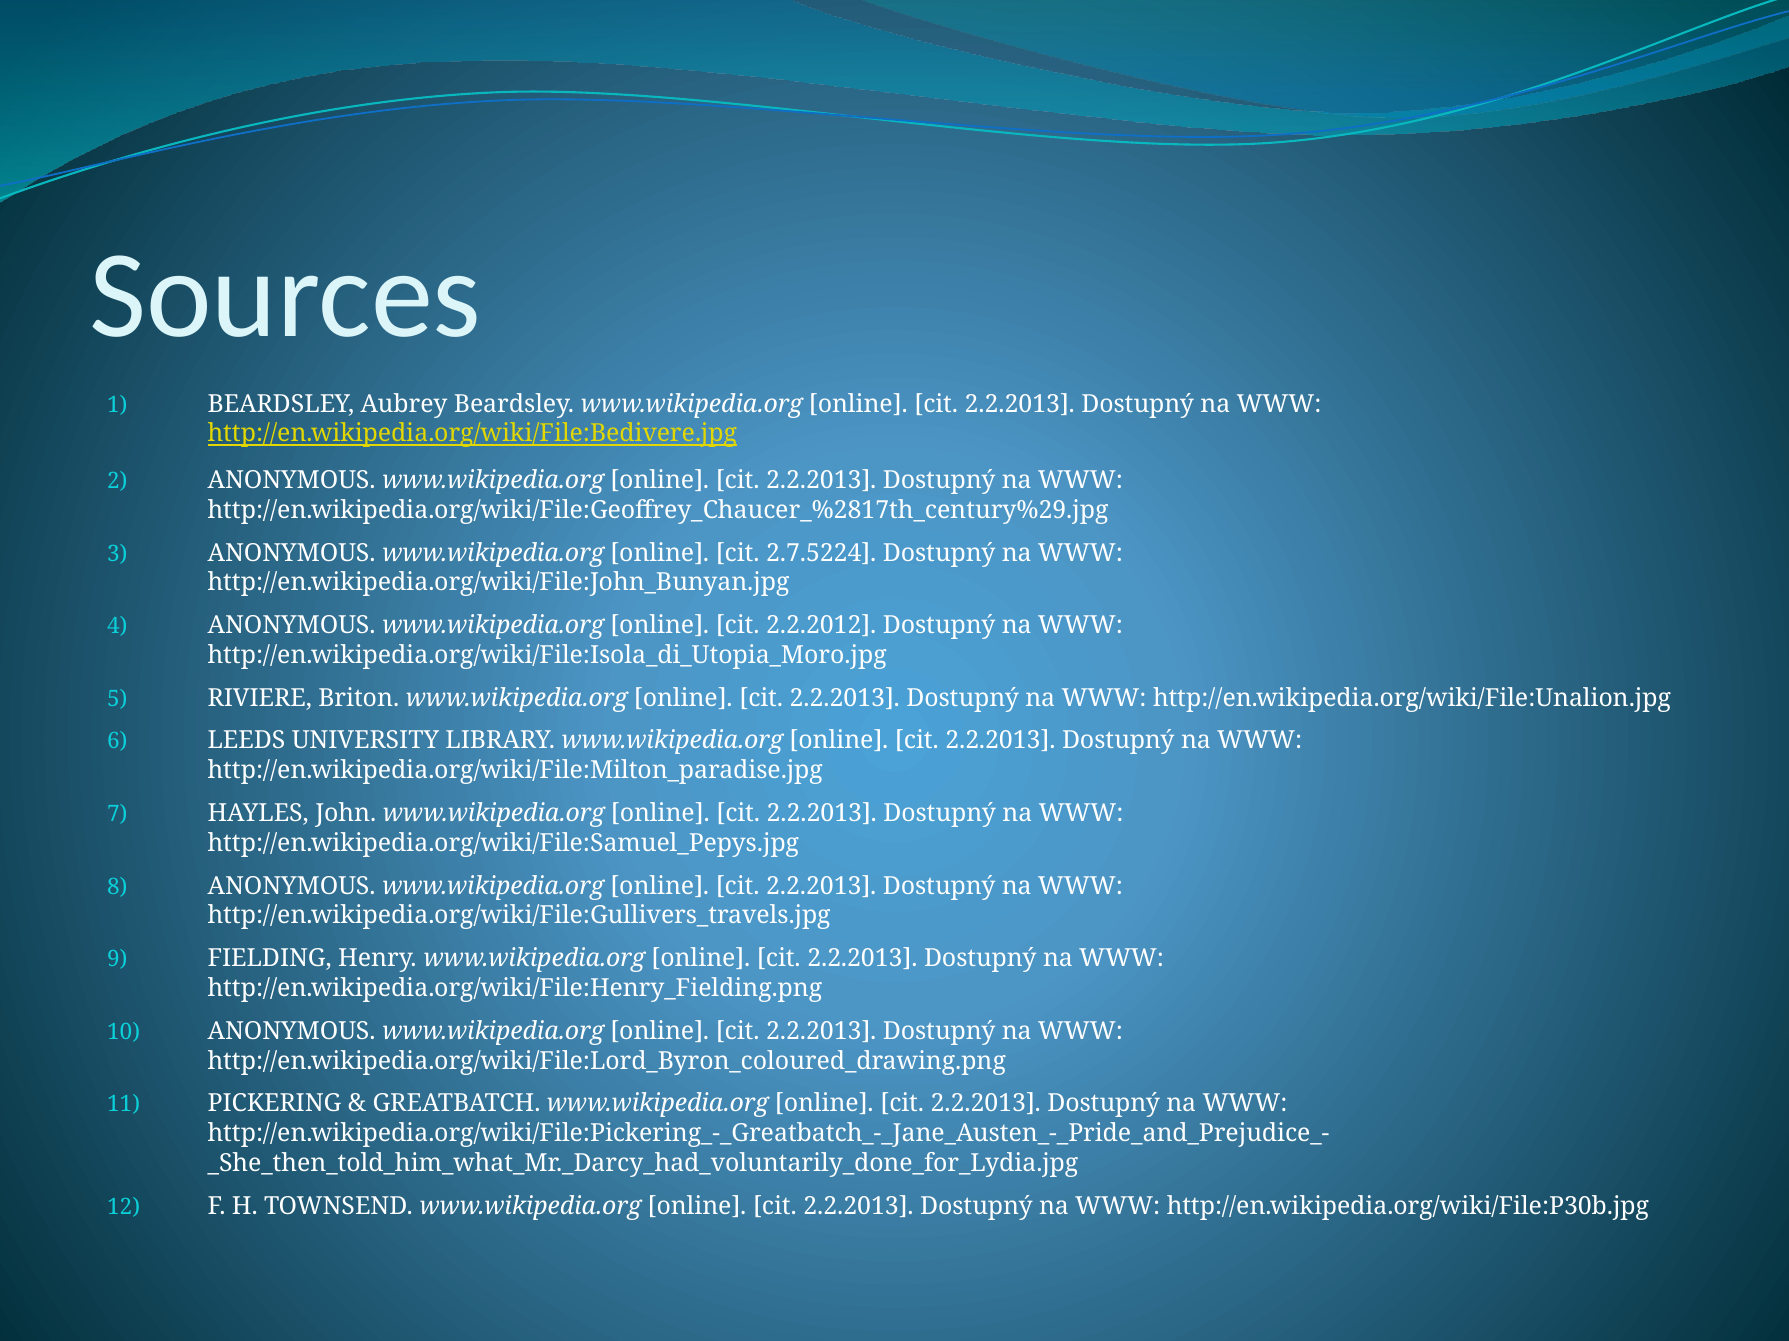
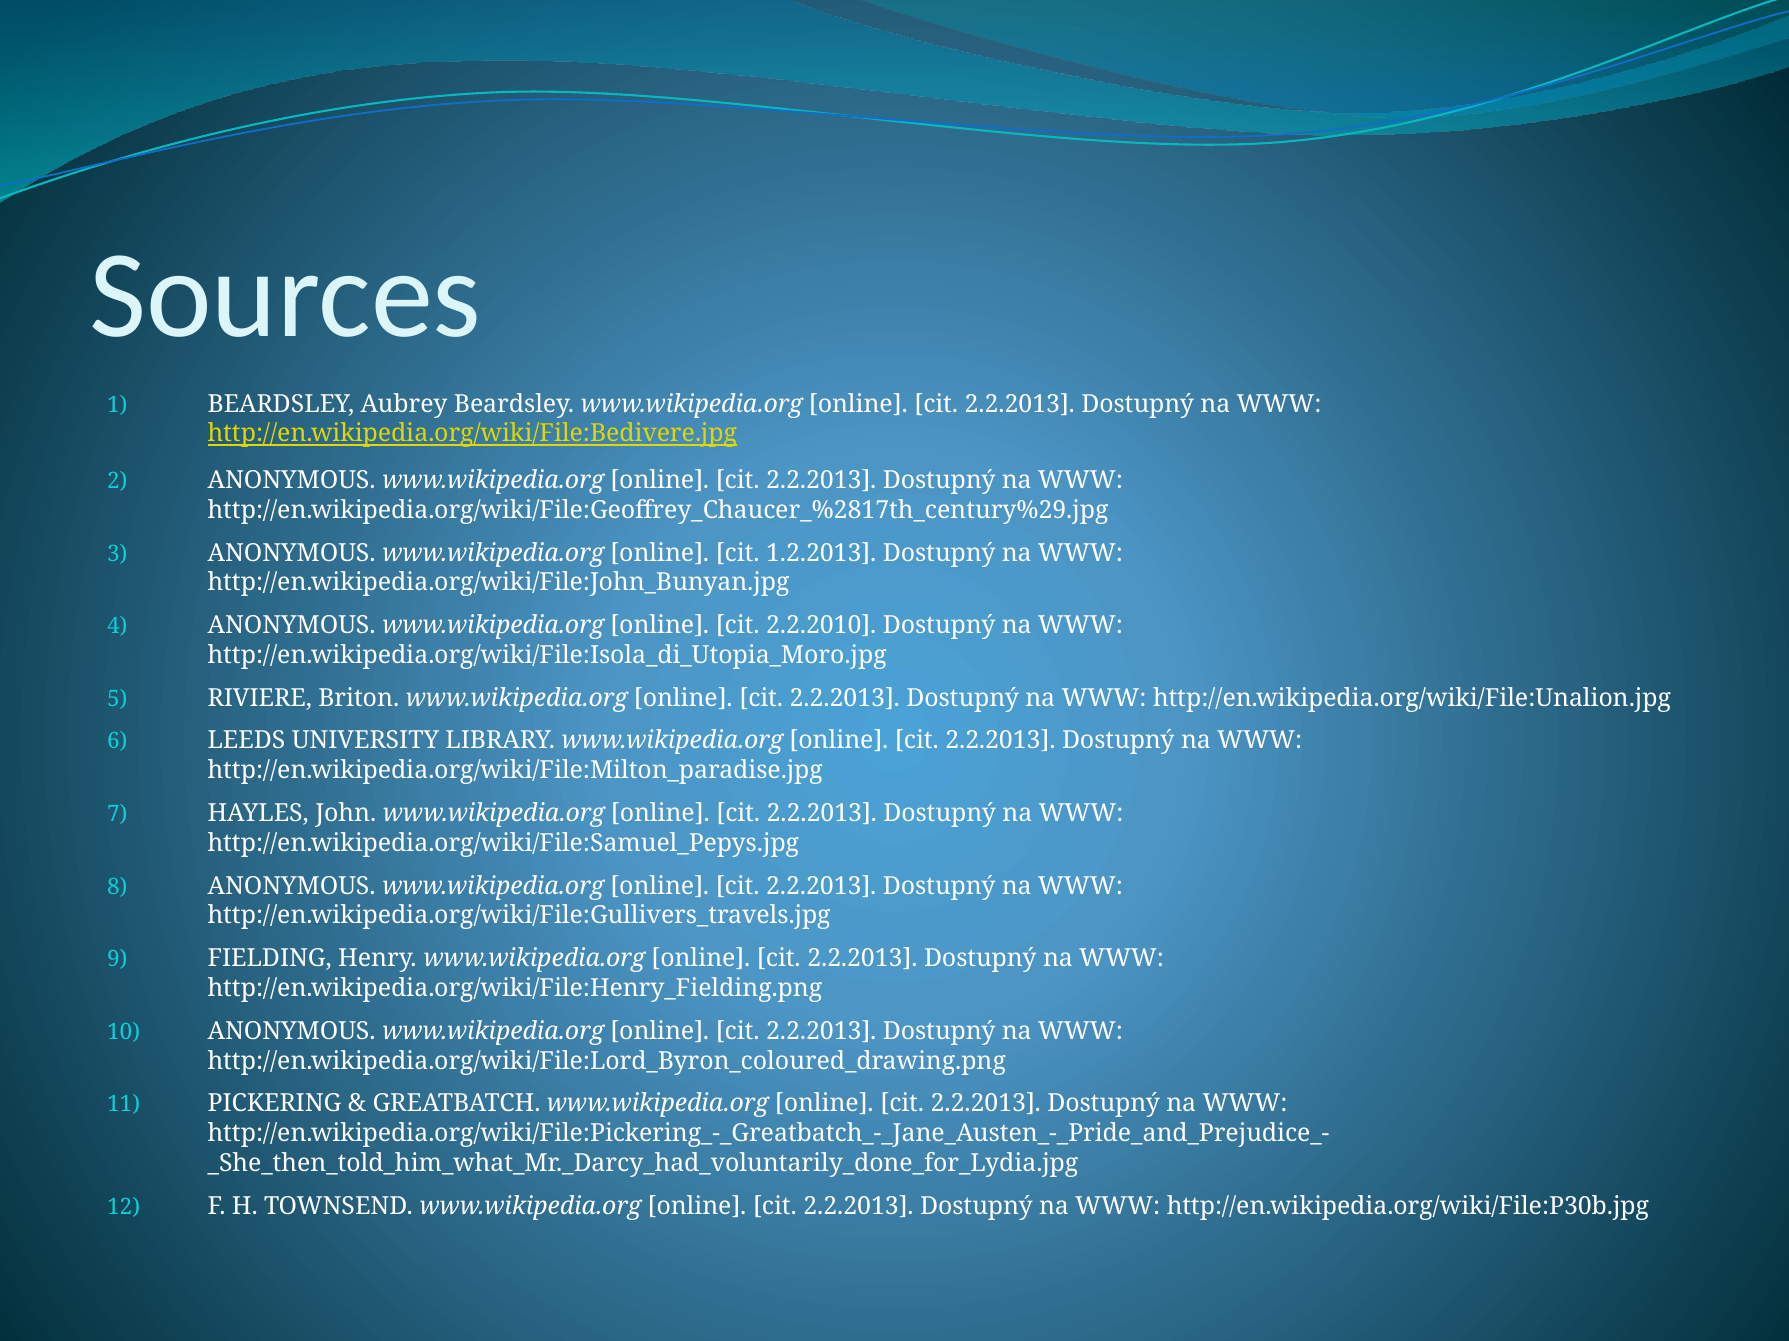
2.7.5224: 2.7.5224 -> 1.2.2013 (821, 553)
2.2.2012: 2.2.2012 -> 2.2.2010 (821, 626)
